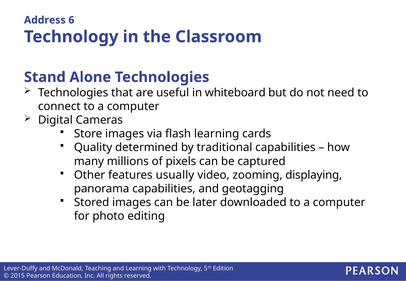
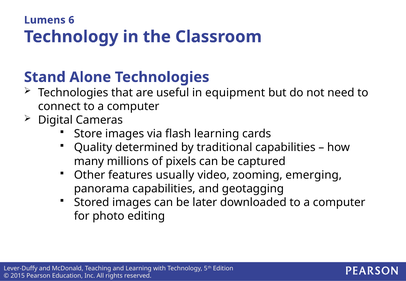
Address: Address -> Lumens (45, 20)
whiteboard: whiteboard -> equipment (235, 93)
displaying: displaying -> emerging (314, 175)
